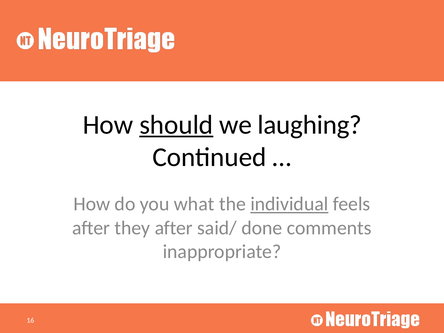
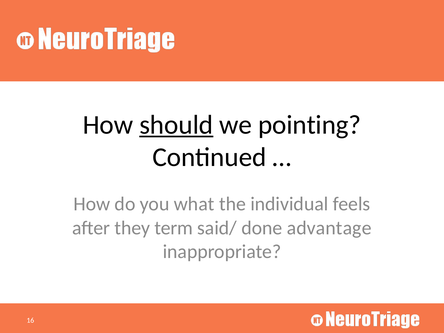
laughing: laughing -> pointing (310, 125)
individual underline: present -> none (289, 204)
they after: after -> term (174, 228)
comments: comments -> advantage (329, 228)
